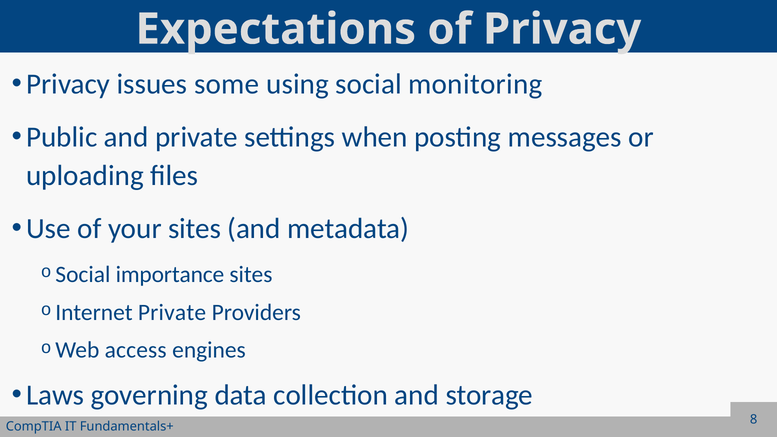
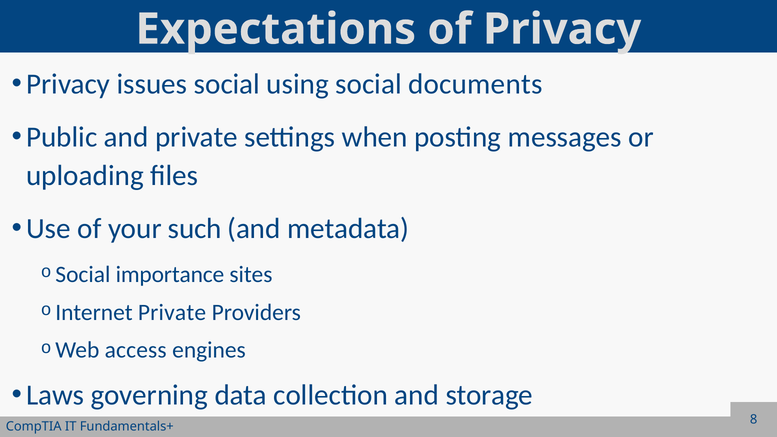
issues some: some -> social (227, 84)
monitoring: monitoring -> documents (475, 84)
your sites: sites -> such (195, 229)
